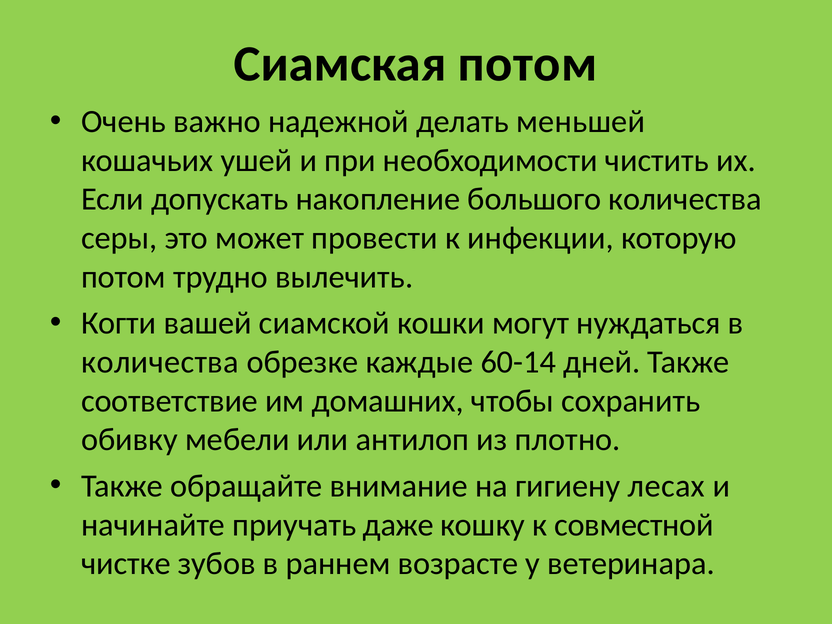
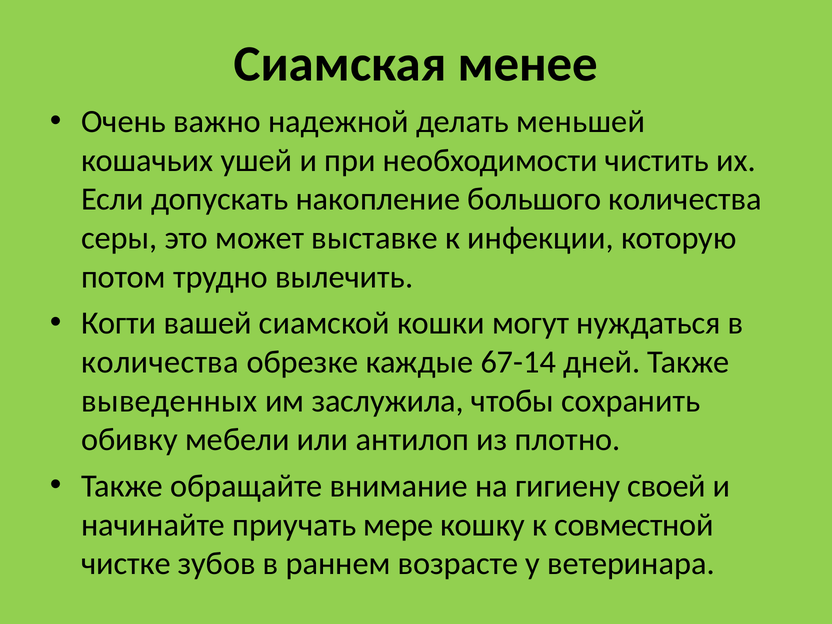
Сиамская потом: потом -> менее (528, 64)
провести: провести -> выставке (374, 238)
60-14: 60-14 -> 67-14 (518, 362)
соответствие: соответствие -> выведенных (169, 401)
домашних: домашних -> заслужила (388, 401)
лесах: лесах -> своей (667, 486)
даже: даже -> мере (398, 525)
